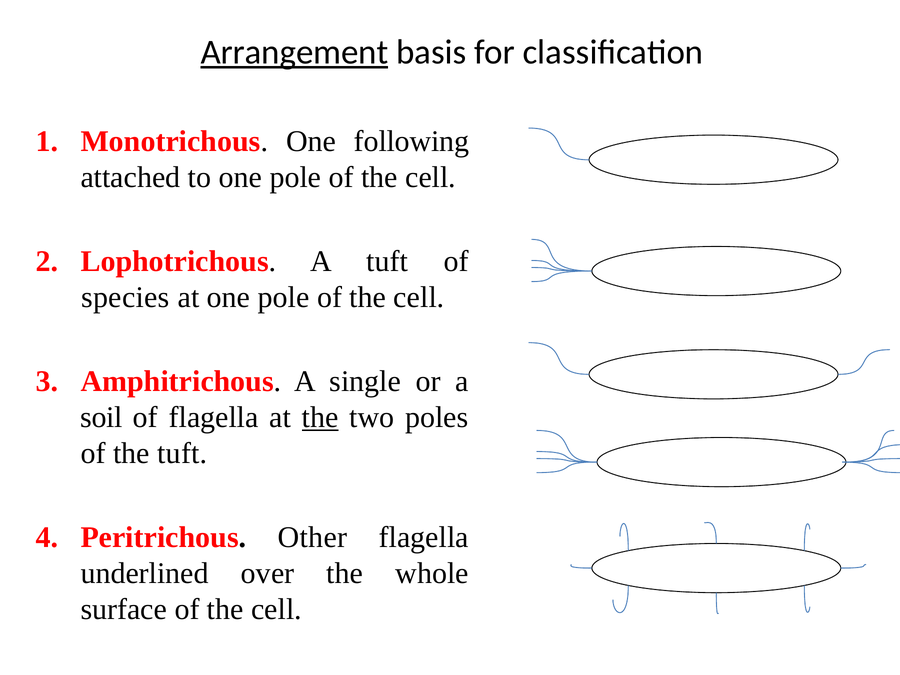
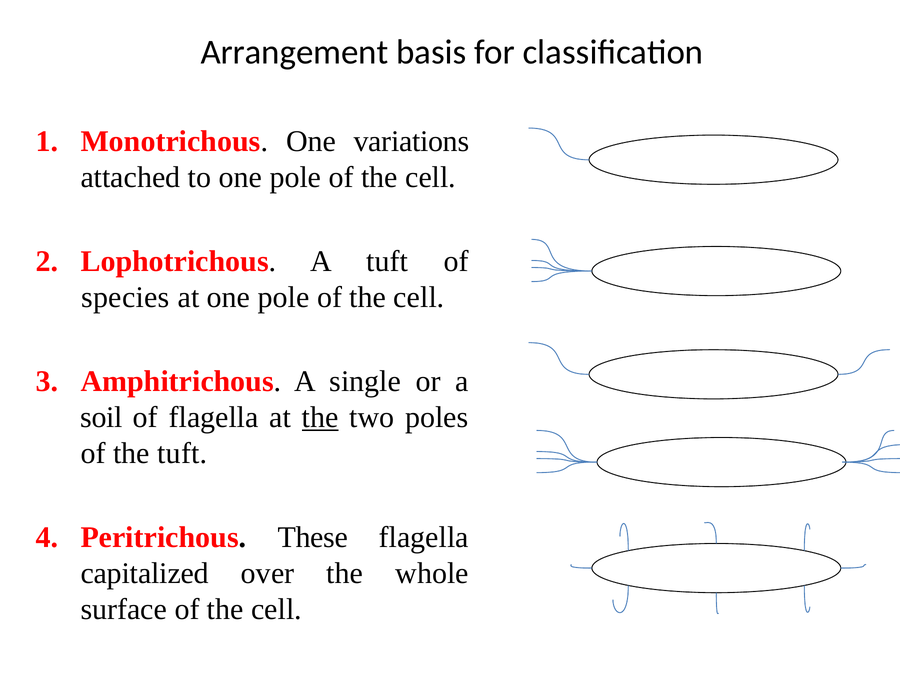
Arrangement underline: present -> none (294, 52)
following: following -> variations (412, 141)
Other: Other -> These (313, 537)
underlined: underlined -> capitalized (145, 573)
